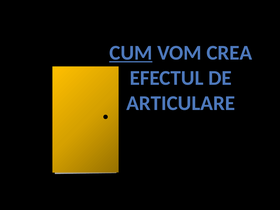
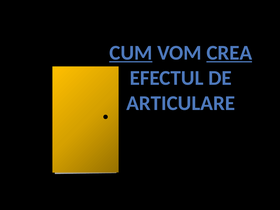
CREA underline: none -> present (229, 53)
